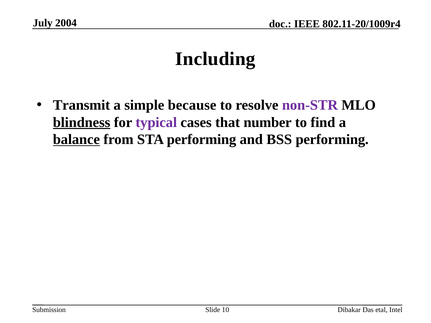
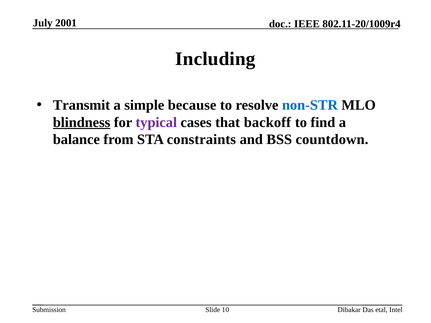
2004: 2004 -> 2001 (66, 23)
non-STR colour: purple -> blue (310, 105)
number: number -> backoff (267, 122)
balance underline: present -> none (76, 140)
STA performing: performing -> constraints (201, 140)
BSS performing: performing -> countdown (332, 140)
